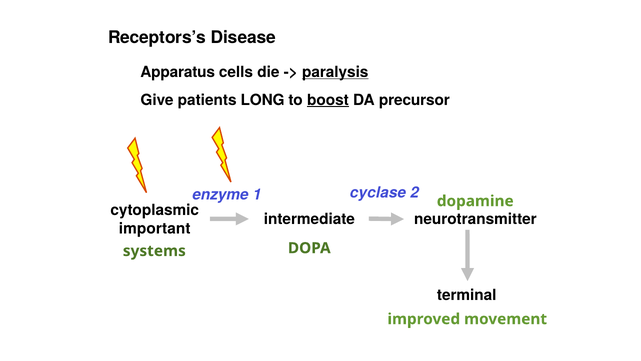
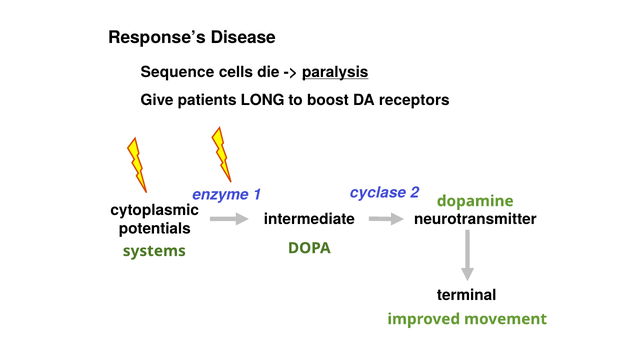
Receptors’s: Receptors’s -> Response’s (157, 37)
Apparatus: Apparatus -> Sequence (177, 72)
boost underline: present -> none (328, 100)
precursor: precursor -> receptors (414, 100)
important: important -> potentials (155, 228)
